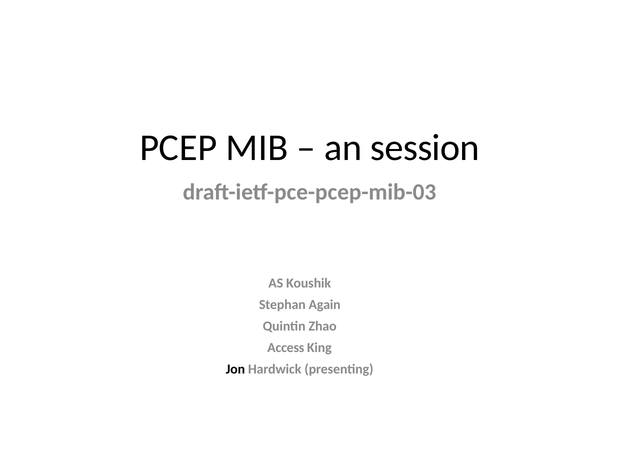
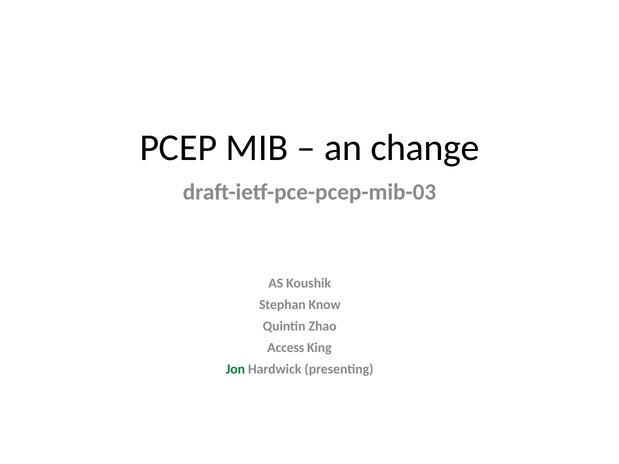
session: session -> change (425, 148)
Again: Again -> Know (325, 305)
Jon colour: black -> green (235, 369)
